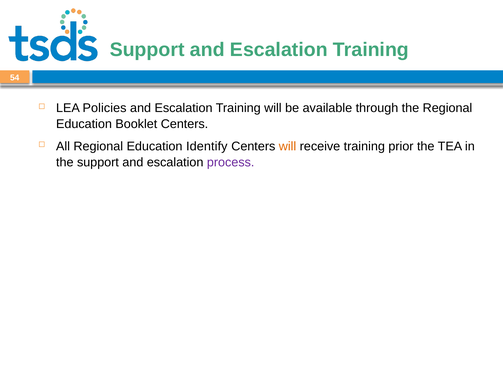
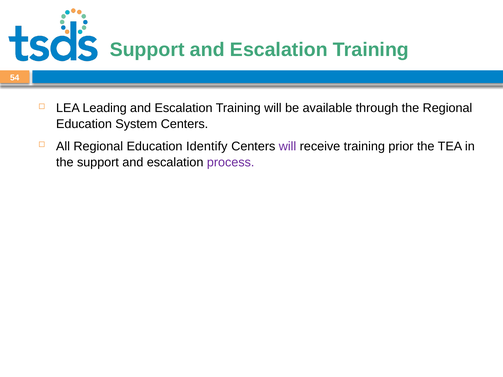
Policies: Policies -> Leading (105, 108)
Booklet: Booklet -> System (136, 124)
will colour: orange -> purple (287, 146)
